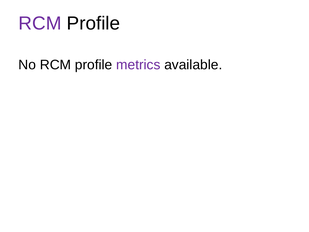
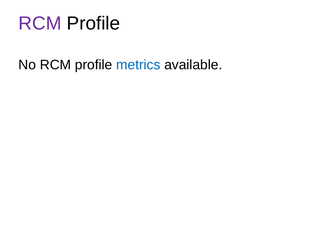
metrics colour: purple -> blue (138, 65)
